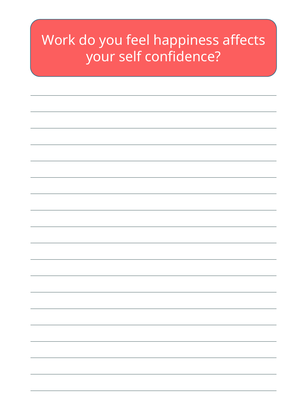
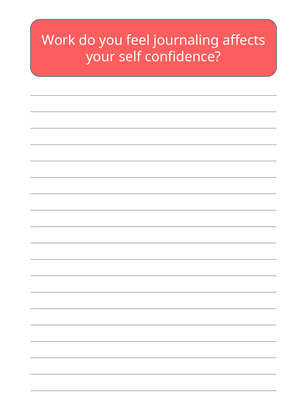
happiness: happiness -> journaling (186, 40)
